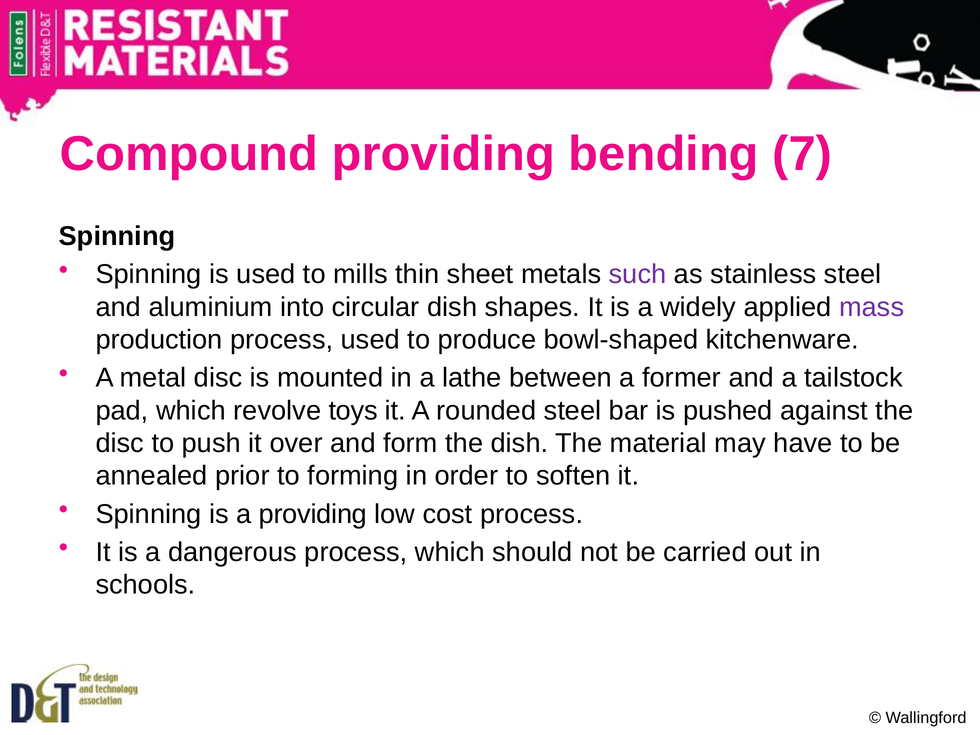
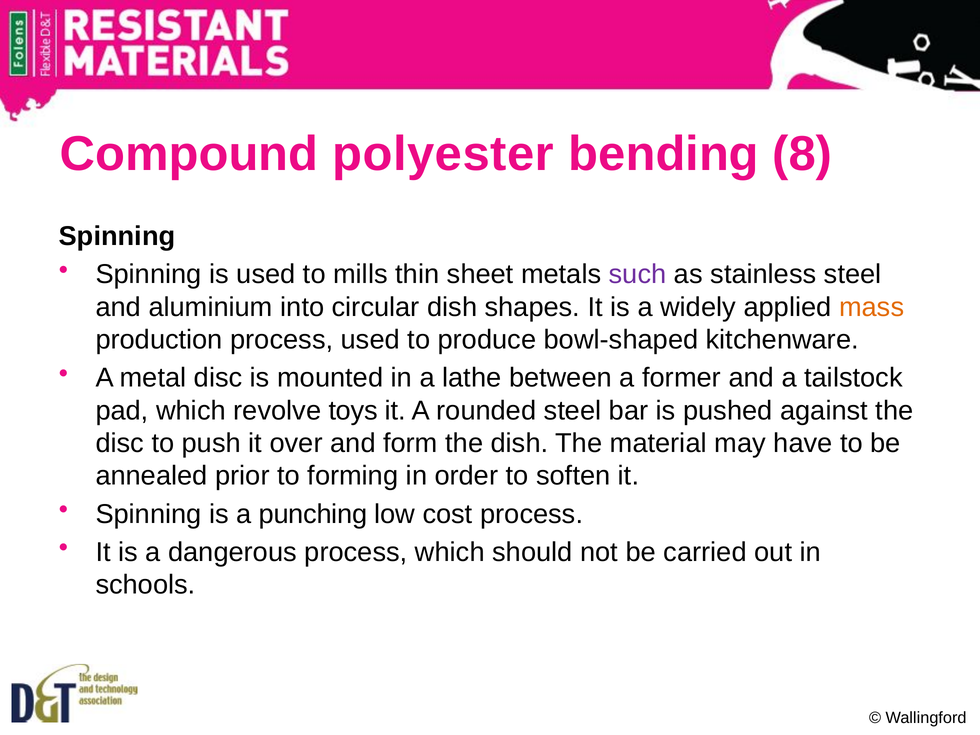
Compound providing: providing -> polyester (443, 154)
7: 7 -> 8 (802, 154)
mass colour: purple -> orange (872, 307)
a providing: providing -> punching (313, 514)
